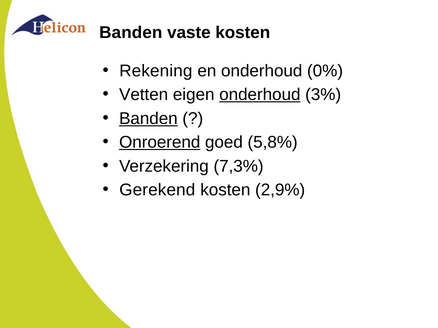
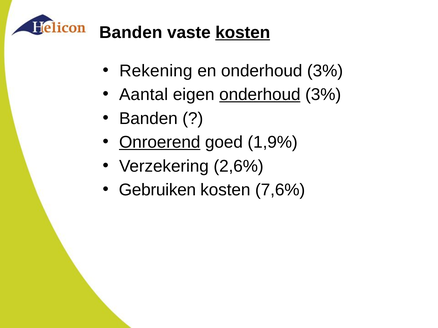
kosten underline: none -> present (243, 33)
en onderhoud 0%: 0% -> 3% (325, 71)
Vetten: Vetten -> Aantal (144, 95)
Banden underline: present -> none (148, 119)
5,8%: 5,8% -> 1,9% (273, 143)
7,3%: 7,3% -> 2,6% (239, 166)
Gerekend: Gerekend -> Gebruiken (157, 190)
2,9%: 2,9% -> 7,6% (280, 190)
